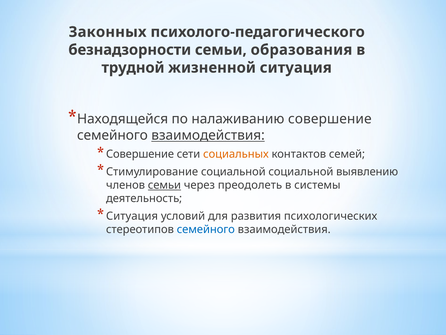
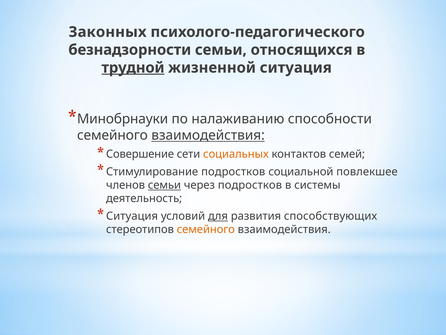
образования: образования -> относящихся (302, 50)
трудной underline: none -> present (133, 68)
Находящейся: Находящейся -> Минобрнауки (123, 119)
налаживанию совершение: совершение -> способности (330, 119)
Стимулирование социальной: социальной -> подростков (233, 172)
выявлению: выявлению -> повлекшее (367, 172)
через преодолеть: преодолеть -> подростков (250, 185)
для underline: none -> present (218, 216)
психологических: психологических -> способствующих (331, 216)
семейного colour: blue -> orange (206, 229)
